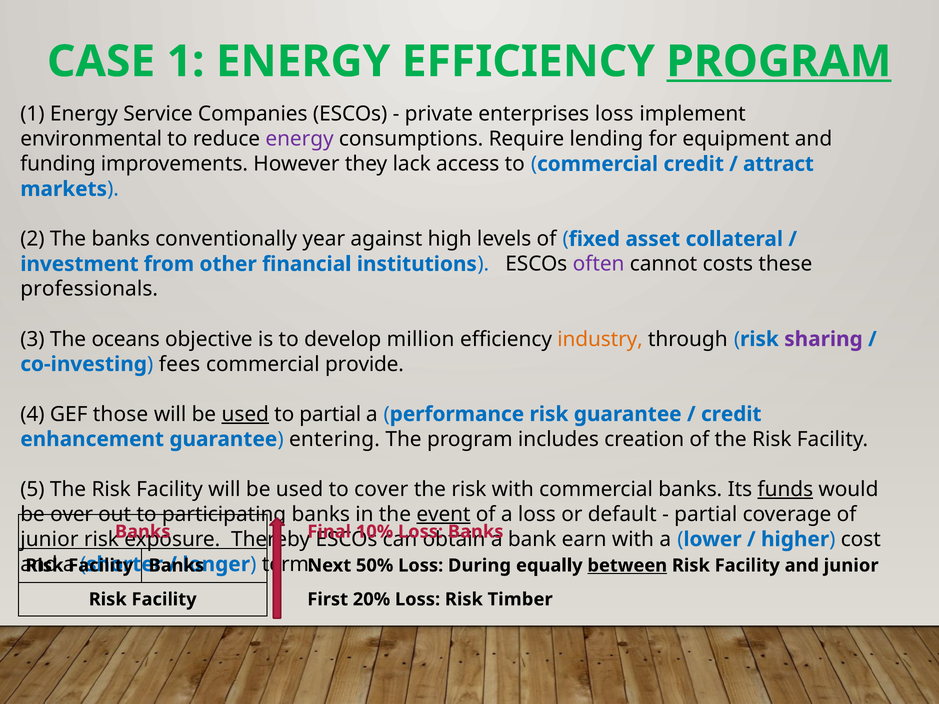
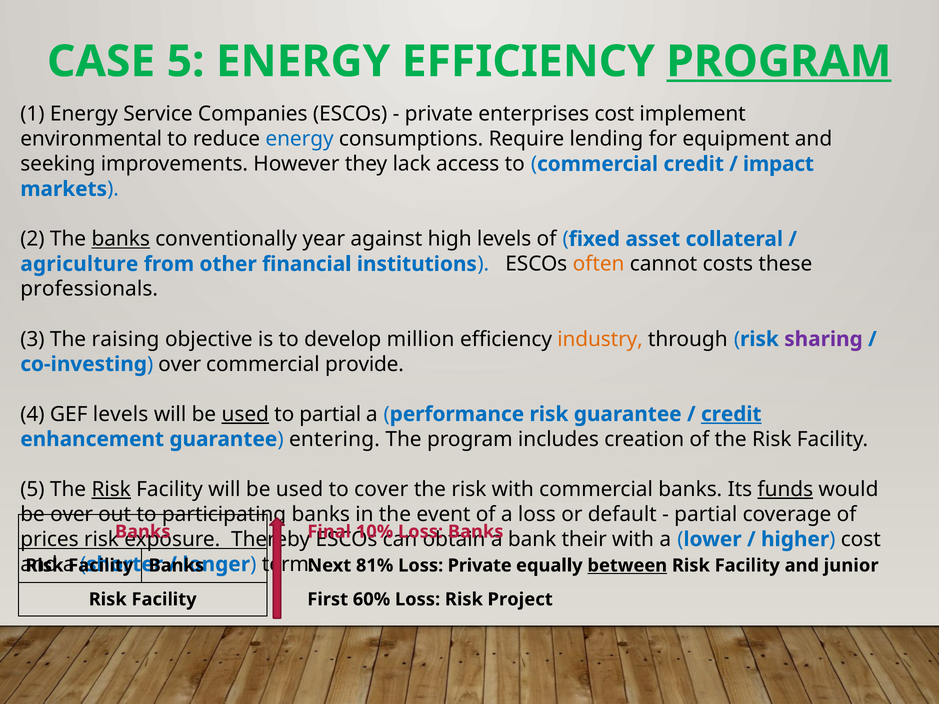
CASE 1: 1 -> 5 (186, 62)
enterprises loss: loss -> cost (614, 114)
energy colour: purple -> blue (300, 139)
funding: funding -> seeking (58, 164)
attract: attract -> impact (778, 164)
banks underline: none -> present (121, 239)
investment: investment -> agriculture (79, 264)
often colour: purple -> orange (599, 264)
oceans: oceans -> raising (125, 339)
co-investing fees: fees -> over (180, 364)
GEF those: those -> levels (121, 414)
credit underline: none -> present (731, 414)
Risk underline: none -> present (111, 489)
event underline: present -> none (443, 514)
junior: junior -> prices (49, 539)
earn: earn -> their (584, 539)
50%: 50% -> 81% (375, 566)
Loss During: During -> Private (480, 566)
20%: 20% -> 60% (372, 600)
Timber: Timber -> Project (520, 600)
